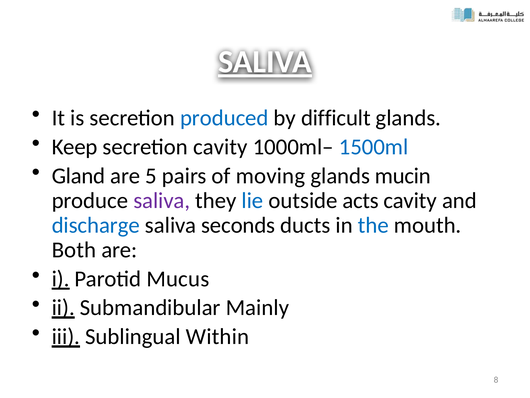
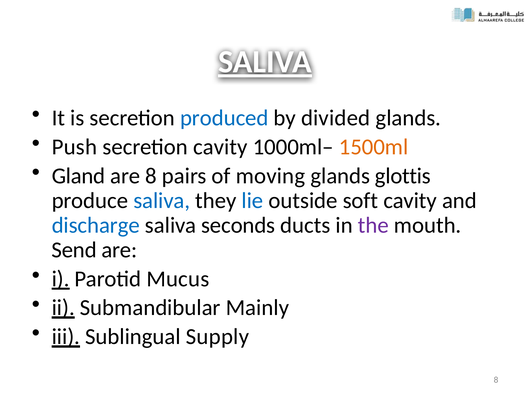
difficult: difficult -> divided (336, 118)
Keep: Keep -> Push (74, 147)
1500ml colour: blue -> orange (374, 147)
are 5: 5 -> 8 (151, 176)
mucin: mucin -> glottis (403, 176)
saliva colour: purple -> blue (162, 200)
acts: acts -> soft (360, 200)
the colour: blue -> purple (373, 225)
Both: Both -> Send (74, 250)
Within: Within -> Supply (217, 336)
